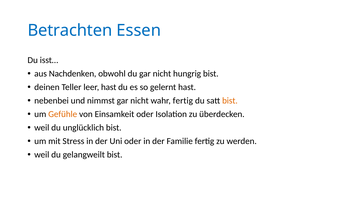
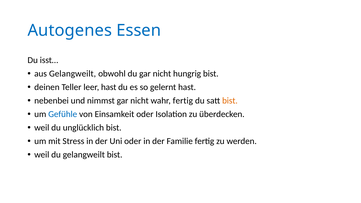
Betrachten: Betrachten -> Autogenes (70, 30)
aus Nachdenken: Nachdenken -> Gelangweilt (73, 74)
Gefühle colour: orange -> blue (63, 114)
